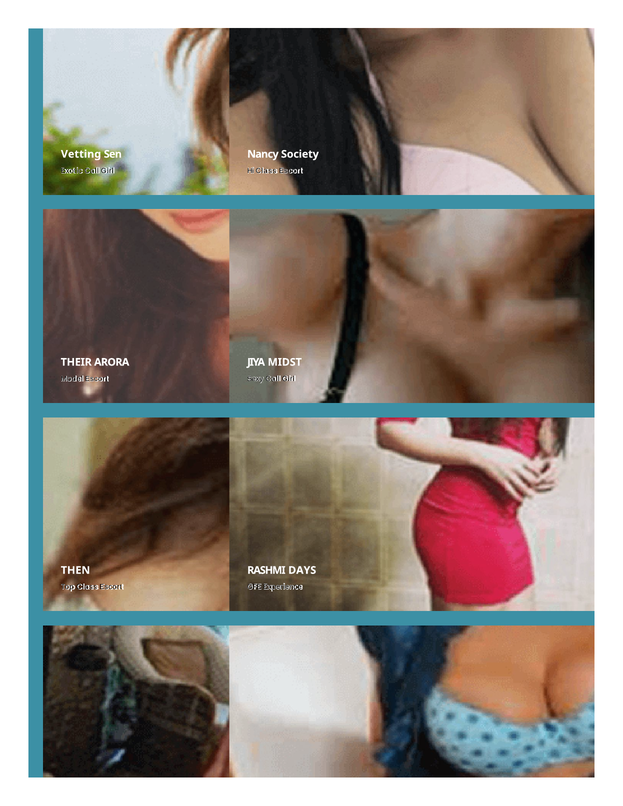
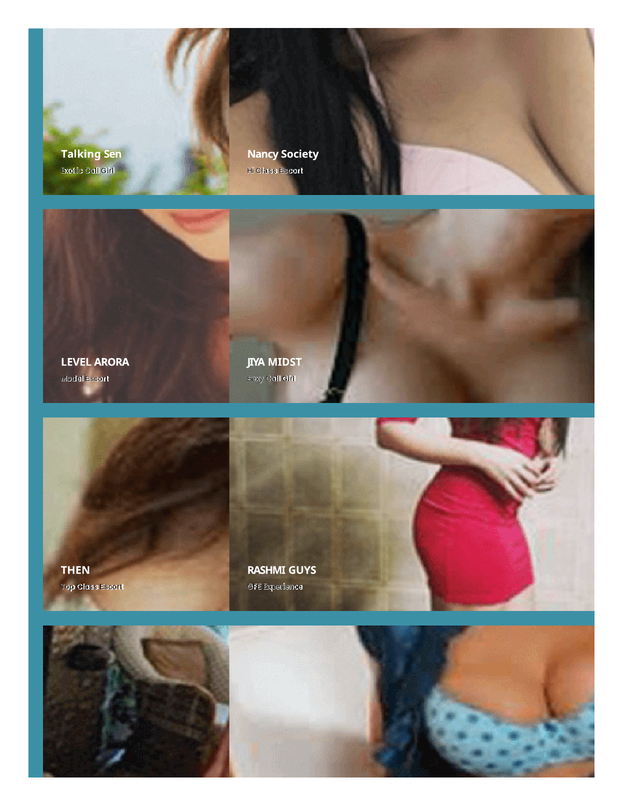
Vetting: Vetting -> Talking (81, 154)
THEIR: THEIR -> LEVEL (76, 362)
DAYS: DAYS -> GUYS (302, 570)
